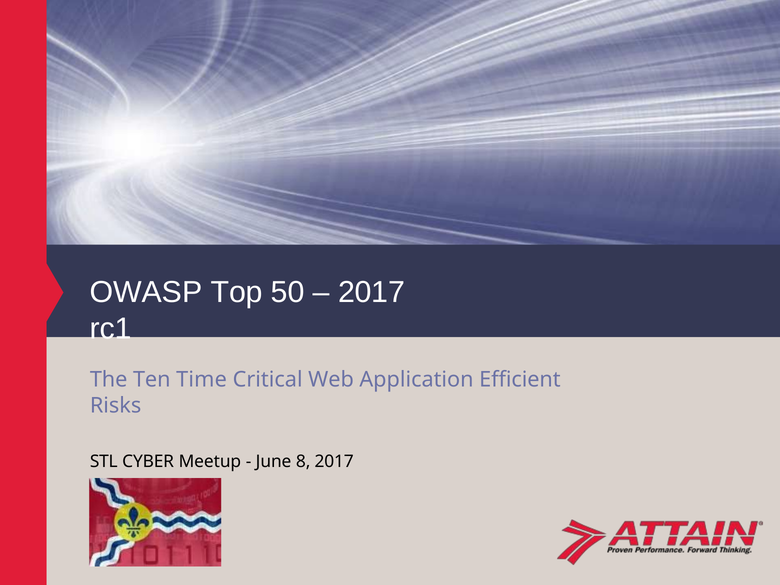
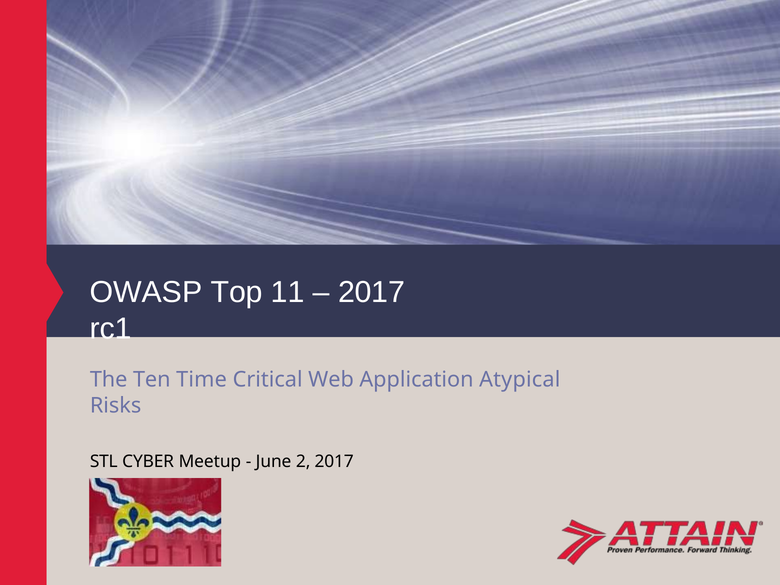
50: 50 -> 11 (288, 292)
Efficient: Efficient -> Atypical (520, 380)
8: 8 -> 2 (303, 462)
